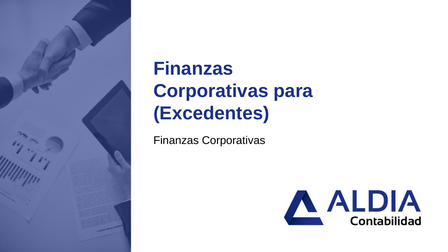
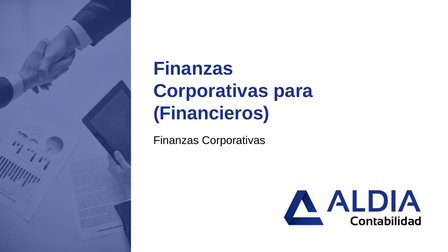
Excedentes: Excedentes -> Financieros (211, 113)
